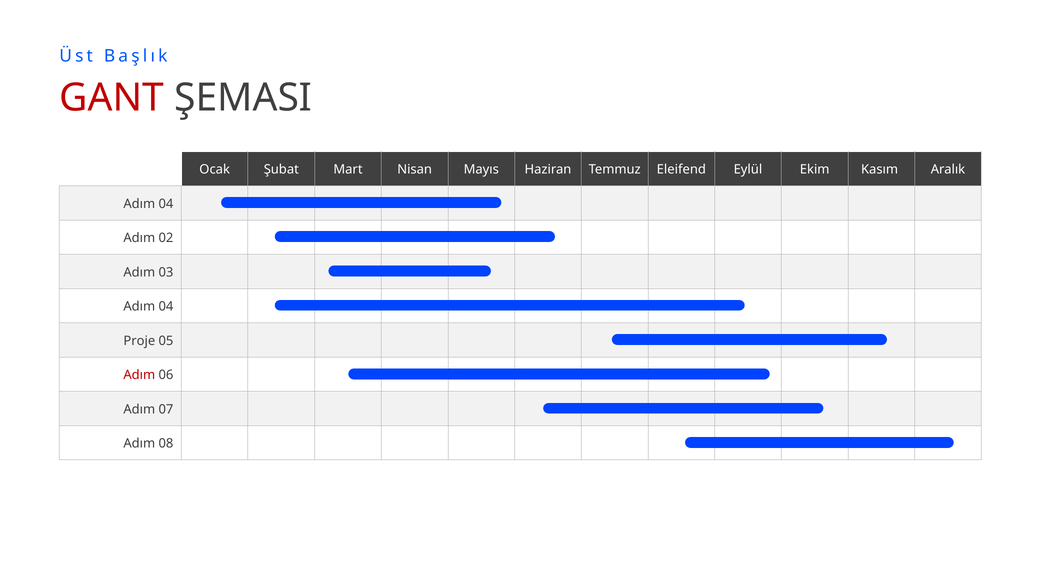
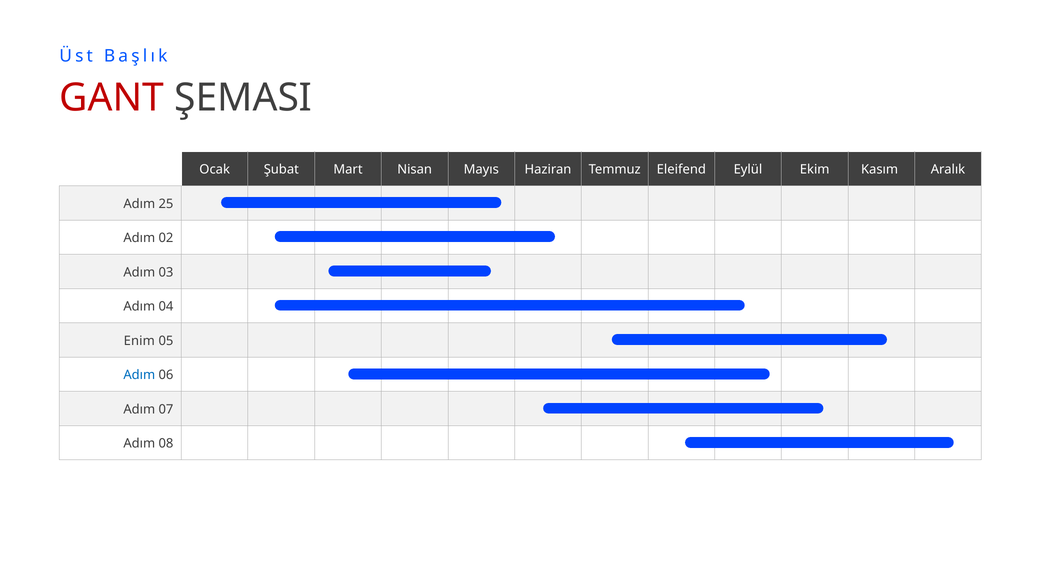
04: 04 -> 25 (166, 204)
Proje: Proje -> Enim (139, 341)
Adım colour: red -> blue (139, 375)
